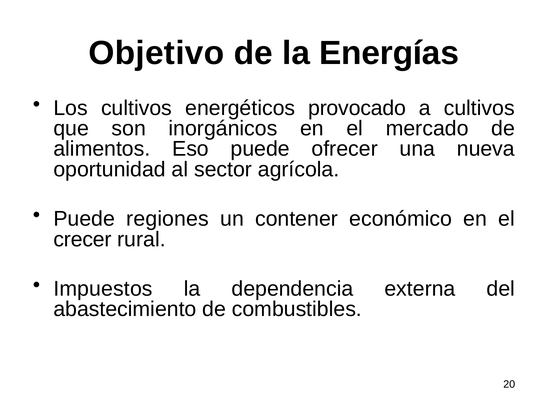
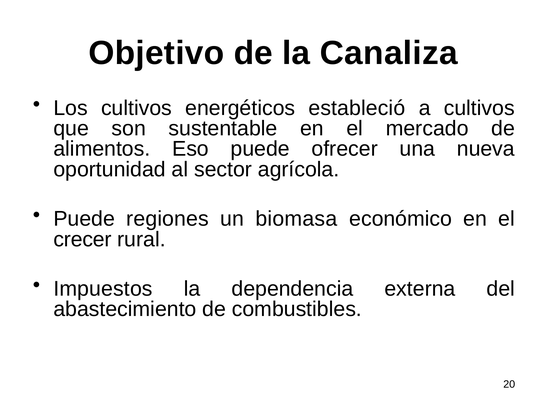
Energías: Energías -> Canaliza (389, 53)
provocado: provocado -> estableció (357, 108)
inorgánicos: inorgánicos -> sustentable (223, 128)
contener: contener -> biomasa (296, 219)
